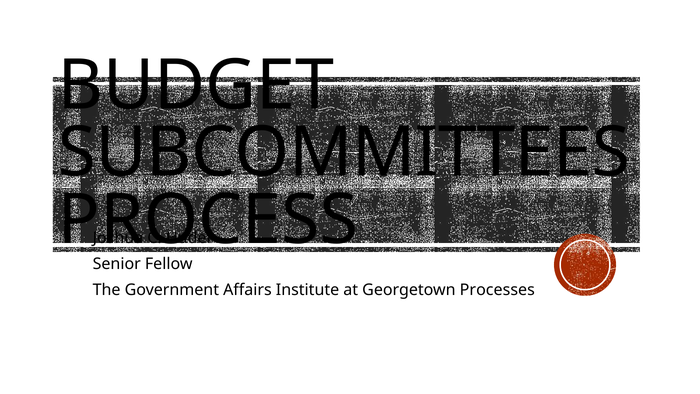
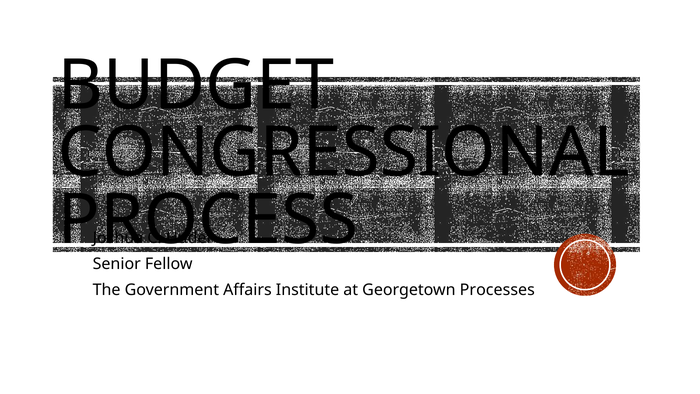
SUBCOMMITTEES: SUBCOMMITTEES -> CONGRESSIONAL (344, 153)
